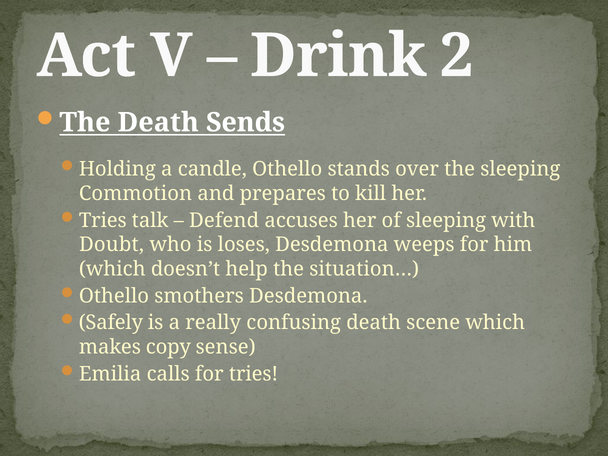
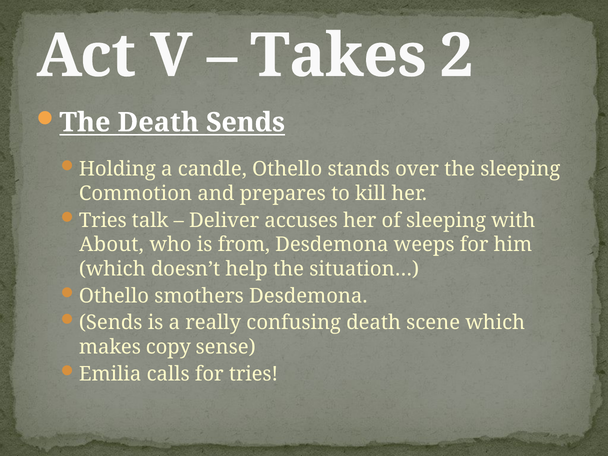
Drink: Drink -> Takes (338, 56)
Defend: Defend -> Deliver (224, 220)
Doubt: Doubt -> About (112, 245)
loses: loses -> from (244, 245)
Safely: Safely -> Sends (111, 323)
